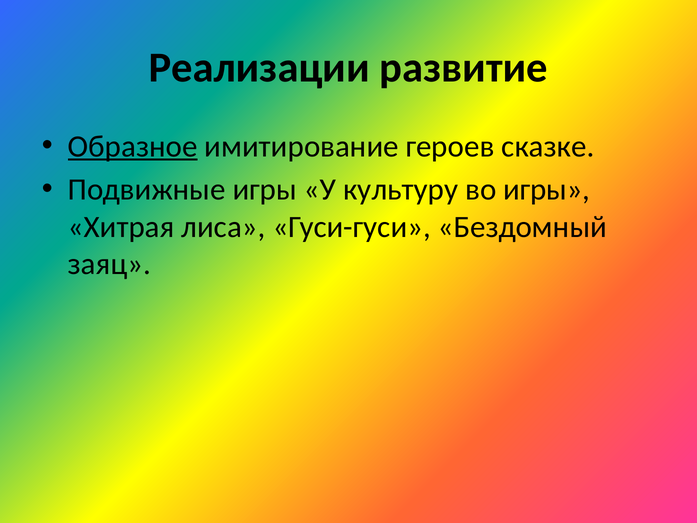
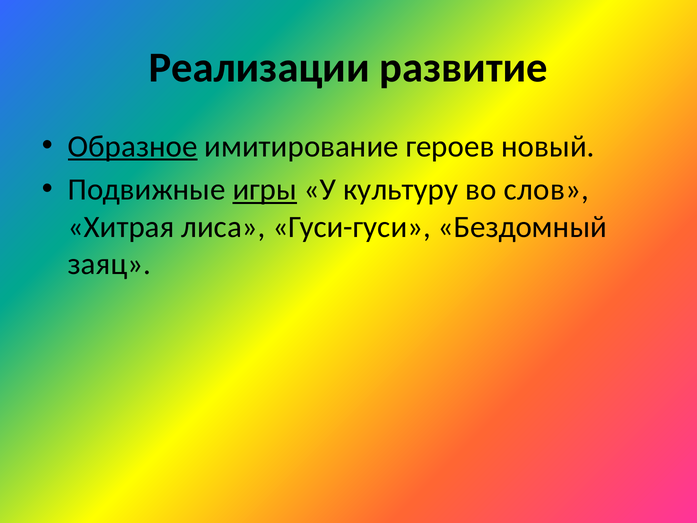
сказке: сказке -> новый (548, 146)
игры underline: none -> present (265, 190)
во игры: игры -> слов (546, 190)
